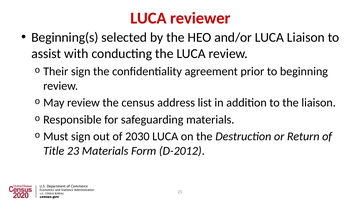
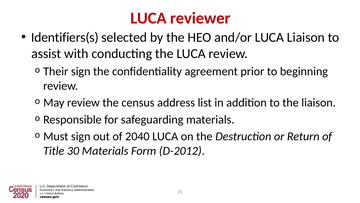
Beginning(s: Beginning(s -> Identifiers(s (65, 37)
2030: 2030 -> 2040 (137, 136)
23: 23 -> 30 (73, 150)
